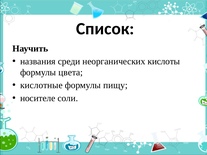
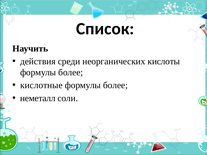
названия: названия -> действия (38, 61)
цвета: цвета -> более (71, 73)
пищу: пищу -> более (115, 85)
носителе: носителе -> неметалл (38, 98)
